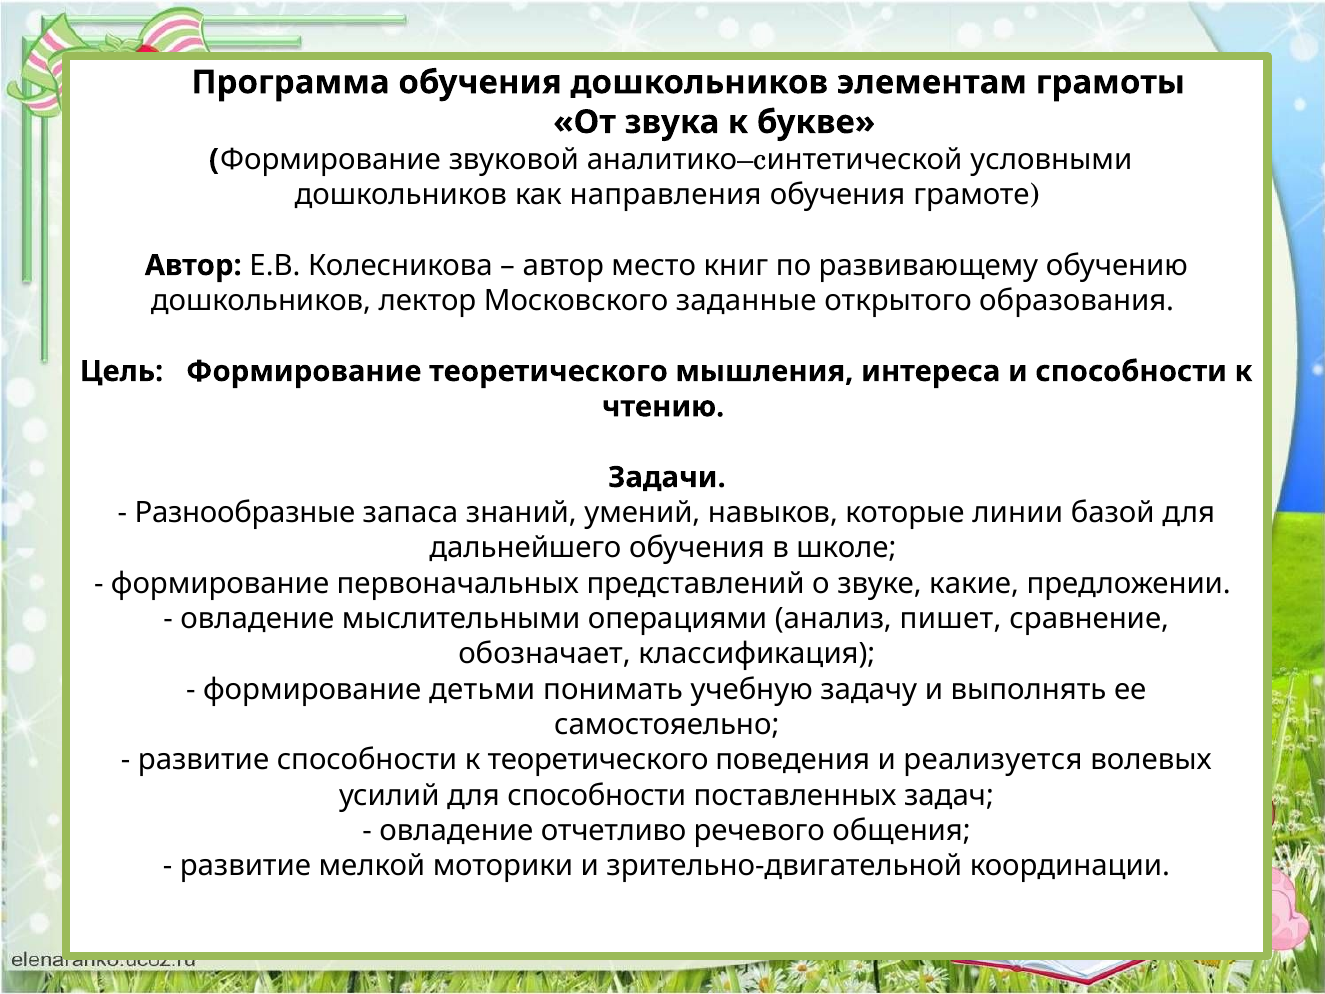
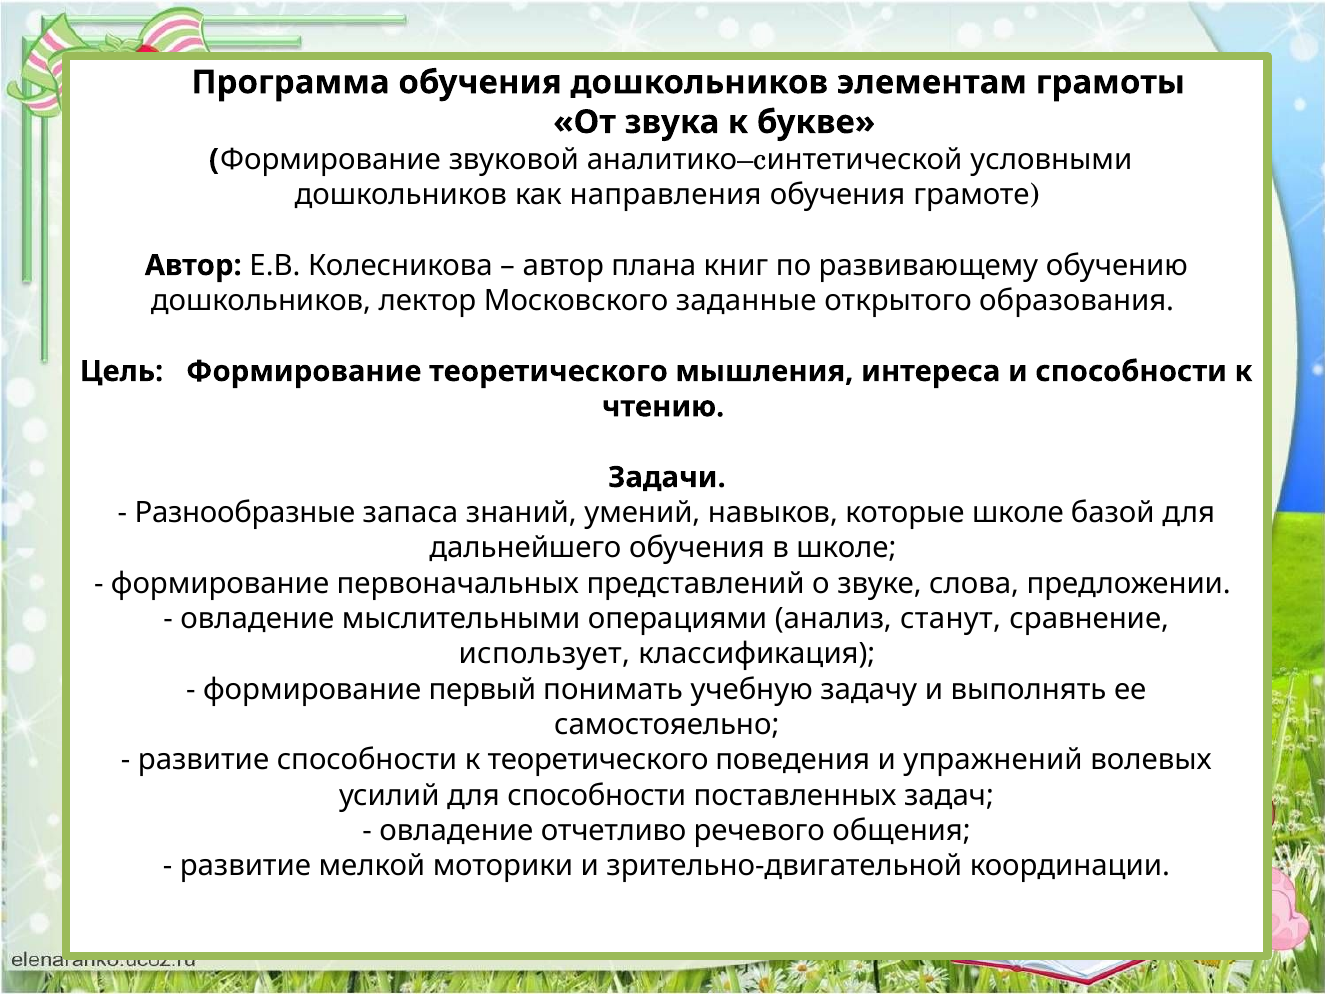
место: место -> плана (654, 265)
которые линии: линии -> школе (1018, 513)
какие: какие -> слова (974, 583)
пишет: пишет -> станут (951, 619)
обозначает: обозначает -> использует (544, 654)
детьми: детьми -> первый (482, 689)
реализуется: реализуется -> упражнений (993, 760)
